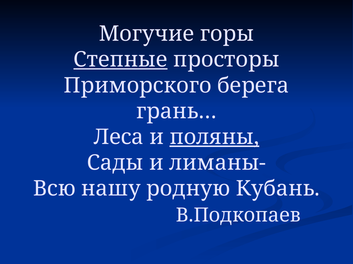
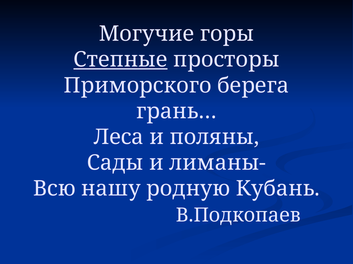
поляны underline: present -> none (214, 137)
